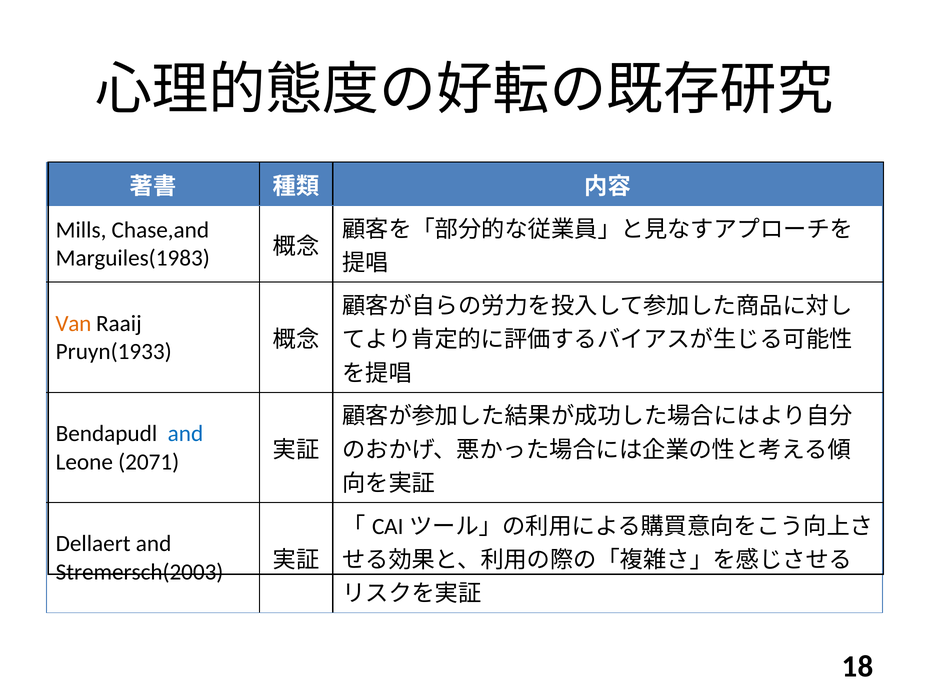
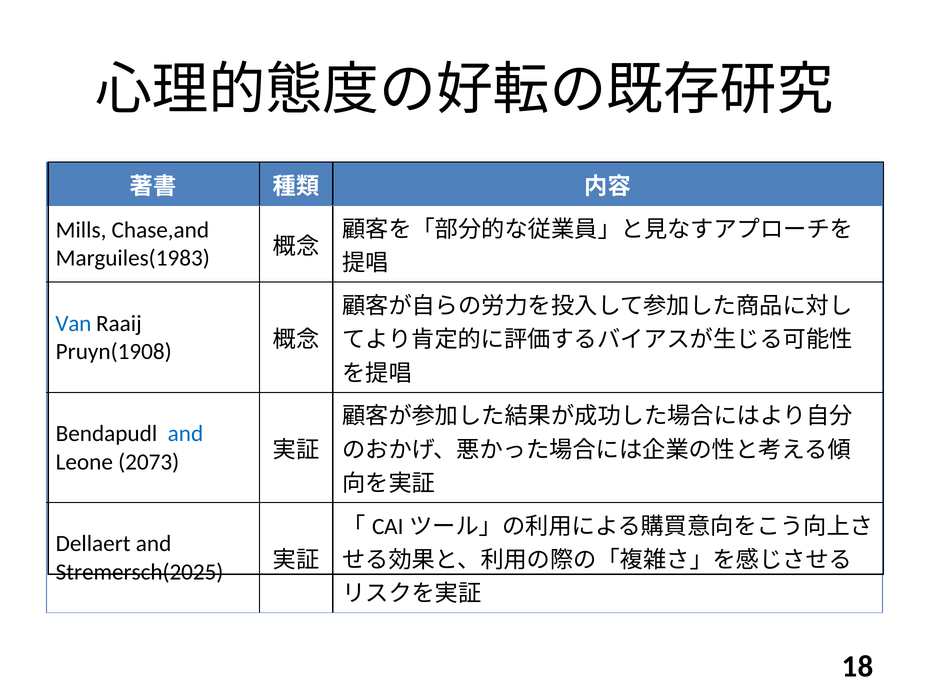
Van colour: orange -> blue (73, 323)
Pruyn(1933: Pruyn(1933 -> Pruyn(1908 (114, 352)
2071: 2071 -> 2073 (149, 462)
Stremersch(2003: Stremersch(2003 -> Stremersch(2025 (140, 572)
